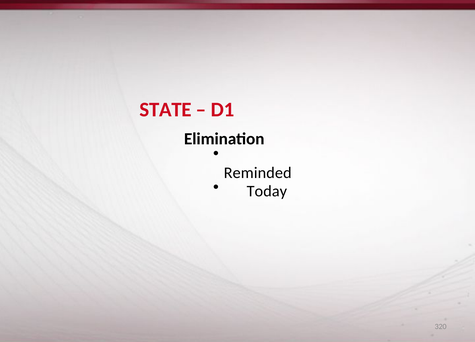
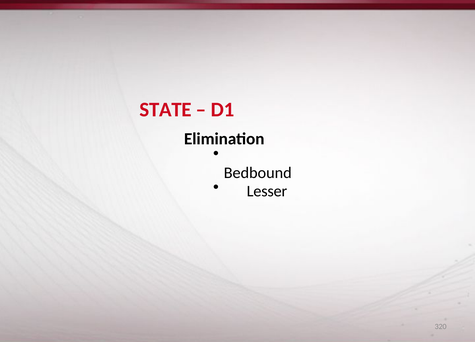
Reminded: Reminded -> Bedbound (258, 173)
Today: Today -> Lesser (267, 191)
